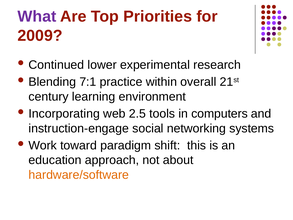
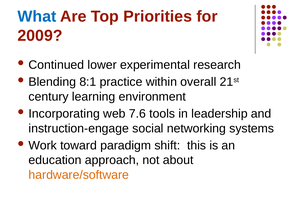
What colour: purple -> blue (37, 16)
7:1: 7:1 -> 8:1 (88, 82)
2.5: 2.5 -> 7.6 (137, 114)
computers: computers -> leadership (219, 114)
